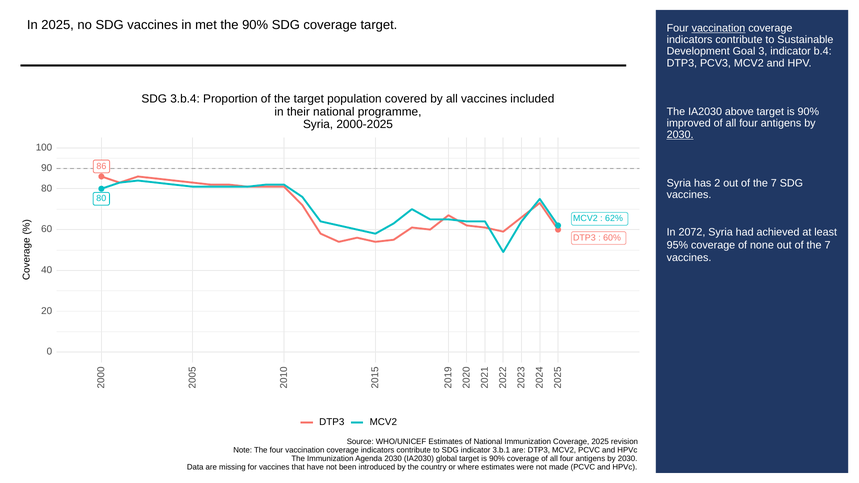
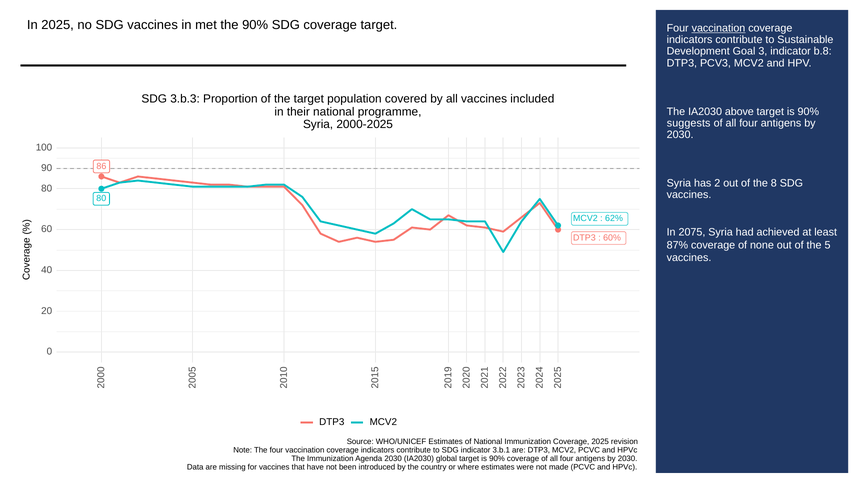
b.4: b.4 -> b.8 (823, 51)
3.b.4: 3.b.4 -> 3.b.3 (185, 99)
improved: improved -> suggests (689, 123)
2030 underline: present -> none (680, 135)
7: 7 -> 8 (774, 183)
2072: 2072 -> 2075 (692, 232)
95%: 95% -> 87% (677, 245)
7: 7 -> 5 (827, 245)
